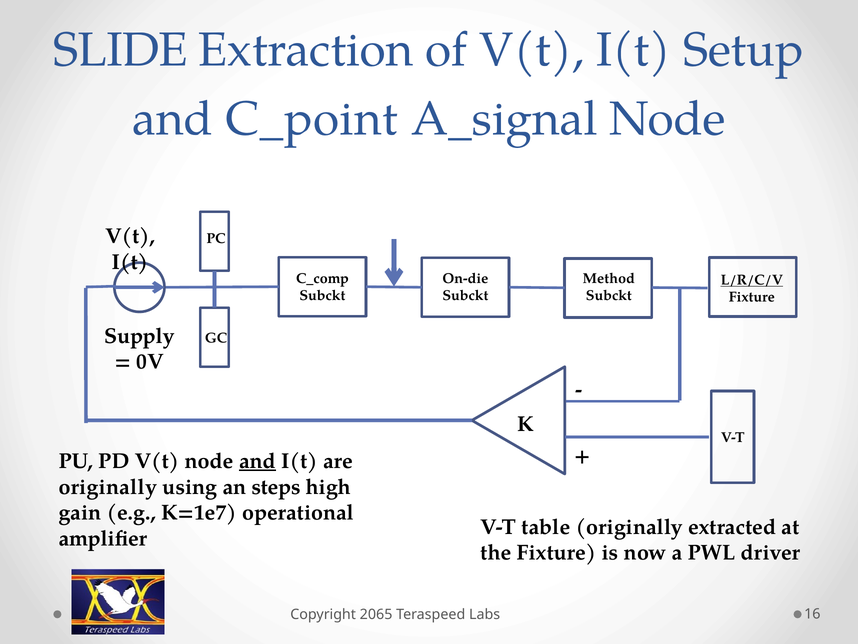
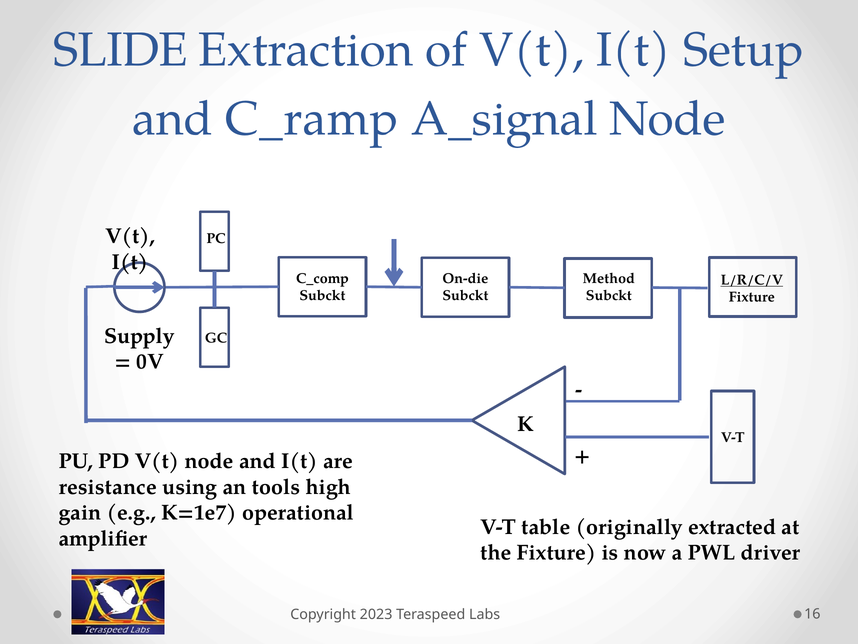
C_point: C_point -> C_ramp (312, 119)
and underline: present -> none (258, 461)
originally: originally -> resistance (108, 487)
steps: steps -> tools (276, 487)
2065: 2065 -> 2023 (376, 614)
